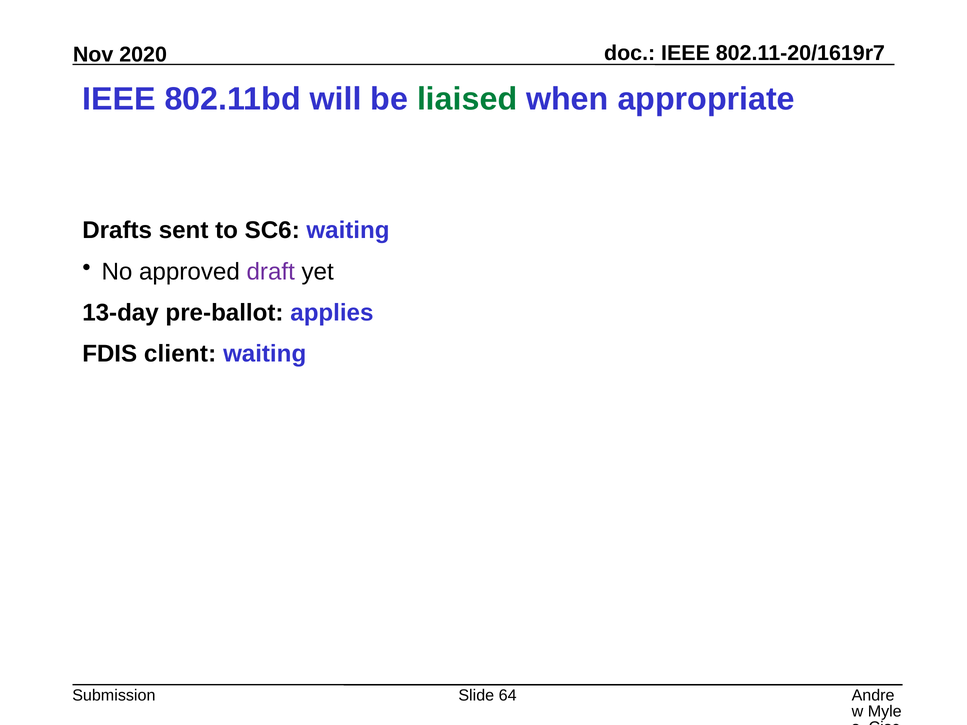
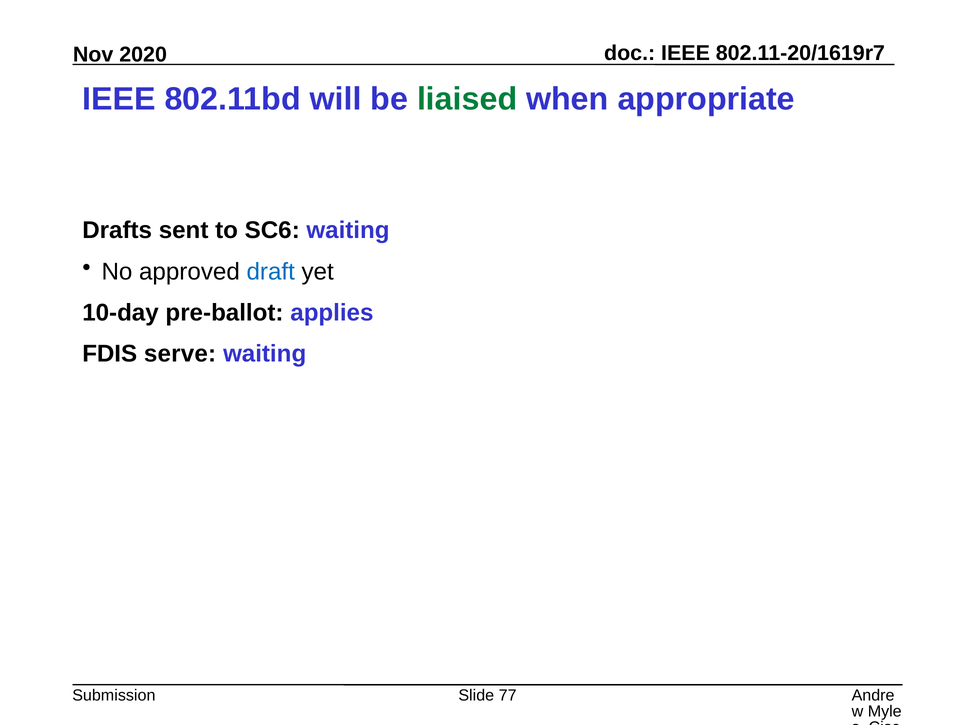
draft colour: purple -> blue (271, 272)
13-day: 13-day -> 10-day (120, 313)
client: client -> serve (180, 354)
64: 64 -> 77 (508, 696)
